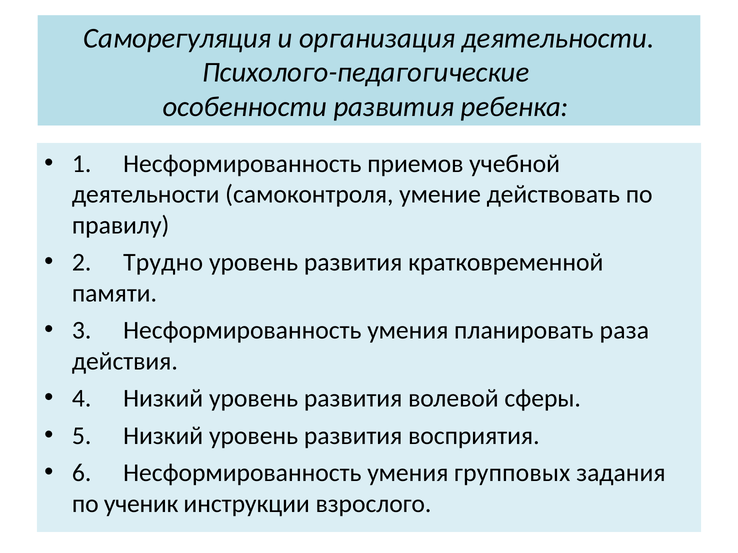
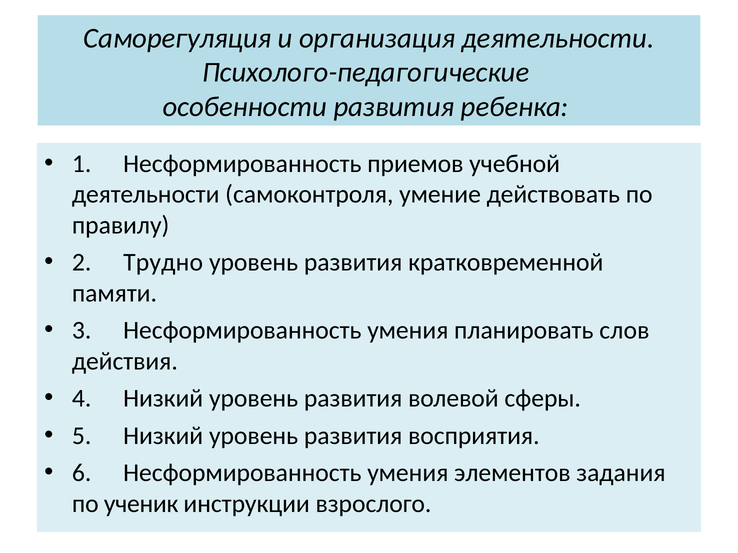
раза: раза -> слов (624, 331)
групповых: групповых -> элементов (512, 473)
